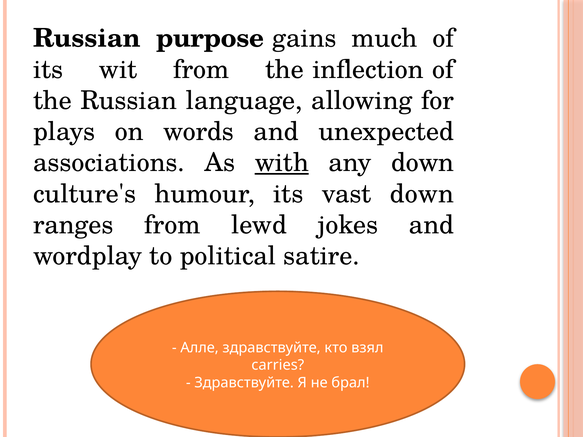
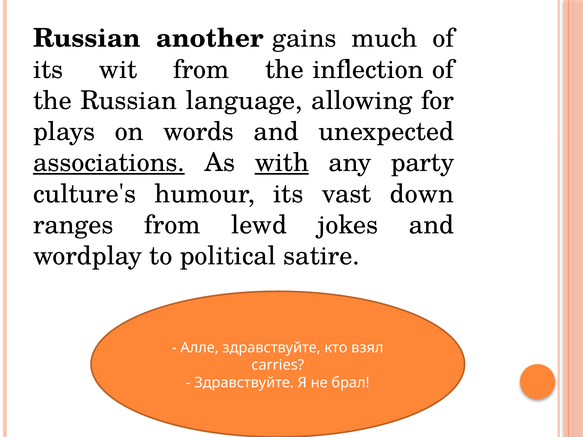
purpose: purpose -> another (210, 38)
associations underline: none -> present (109, 163)
any down: down -> party (423, 163)
